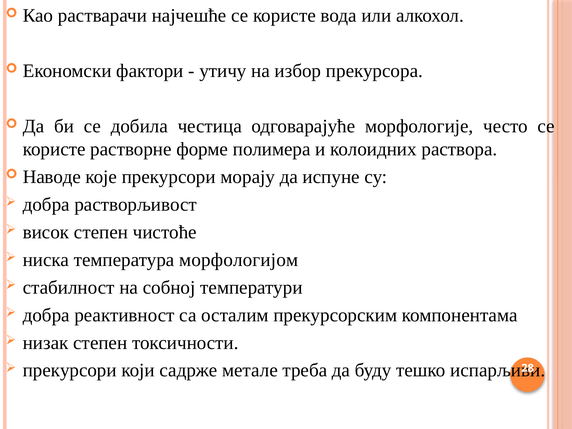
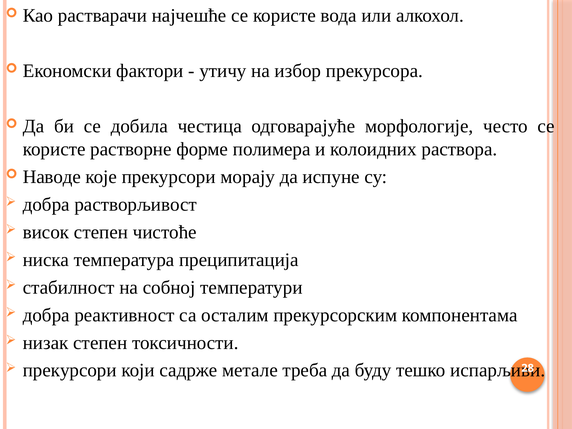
морфологијом: морфологијом -> преципитација (239, 260)
